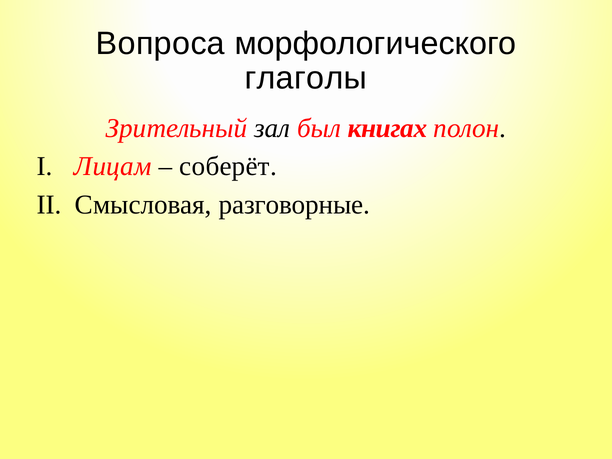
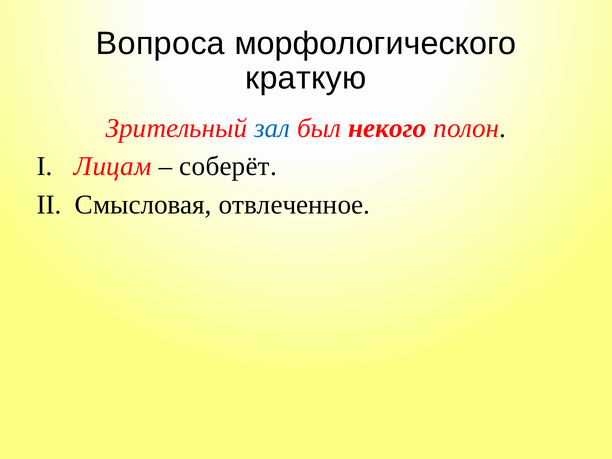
глаголы: глаголы -> краткую (306, 78)
зал colour: black -> blue (272, 128)
книгах: книгах -> некого (387, 128)
разговорные: разговорные -> отвлеченное (294, 205)
